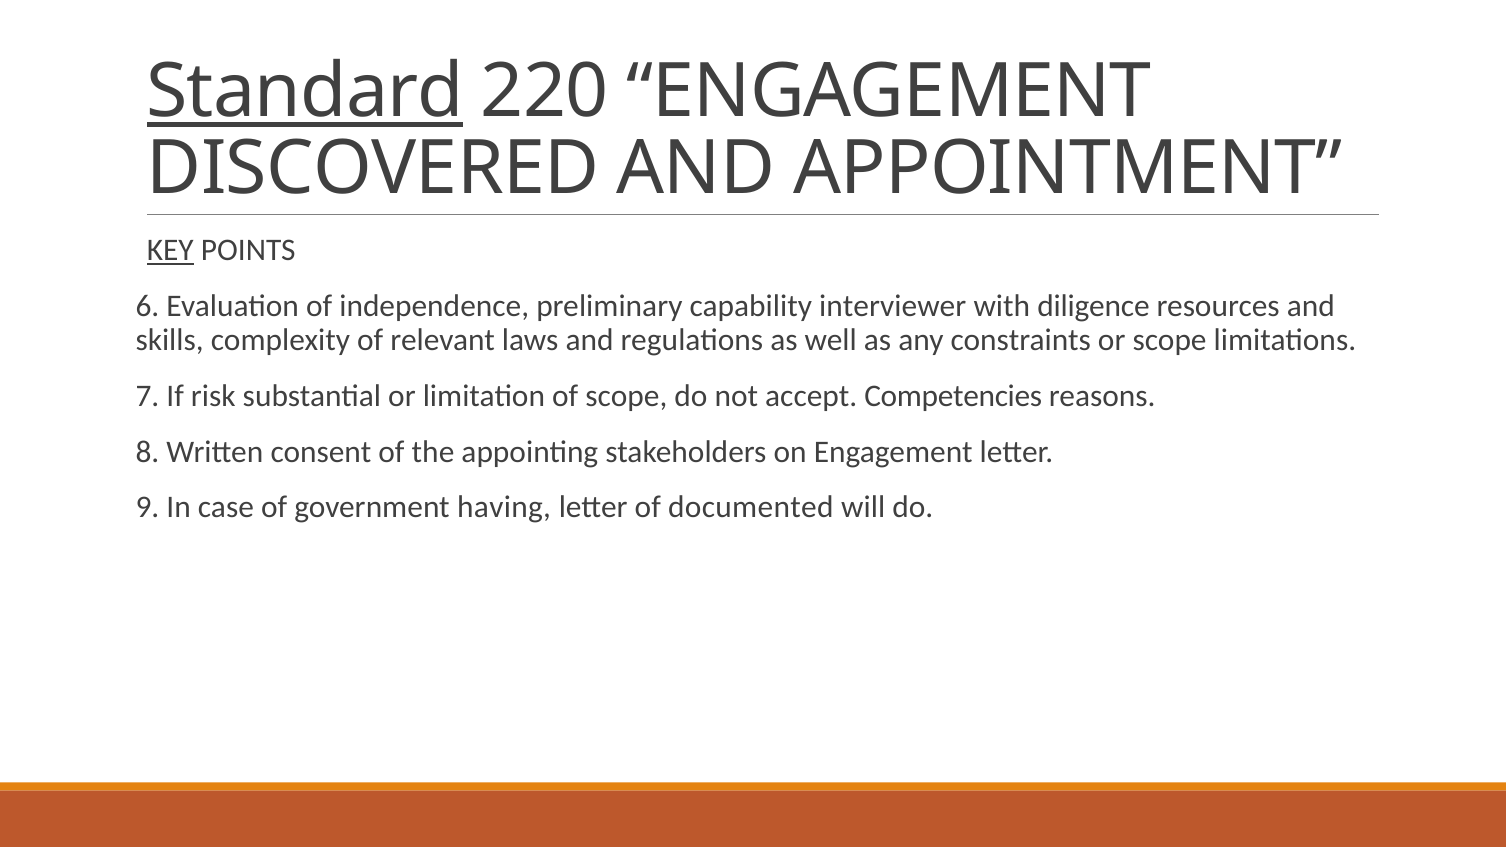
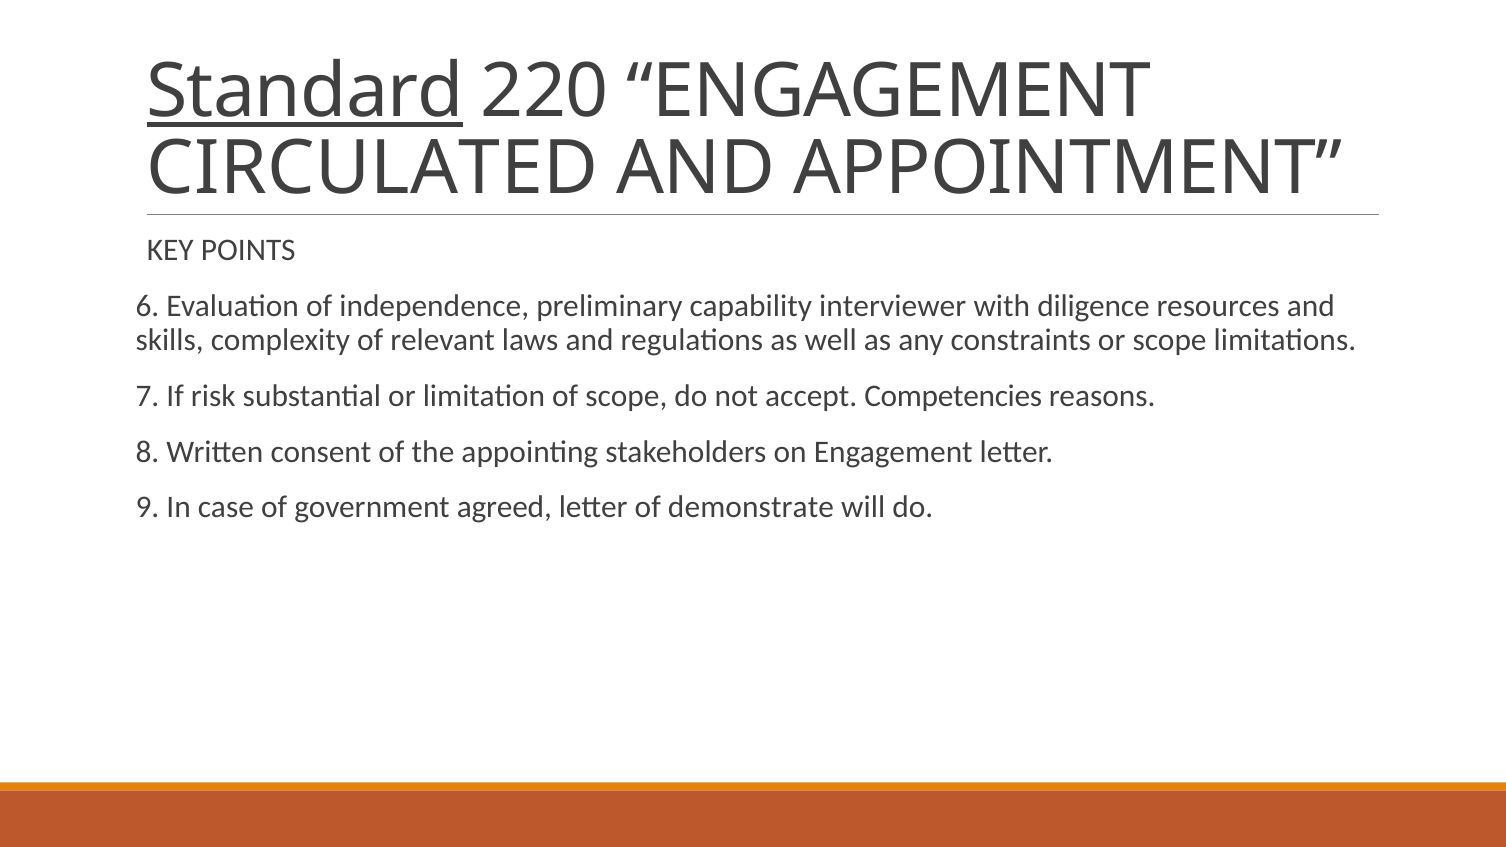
DISCOVERED: DISCOVERED -> CIRCULATED (373, 169)
KEY underline: present -> none (170, 250)
having: having -> agreed (504, 508)
documented: documented -> demonstrate (751, 508)
